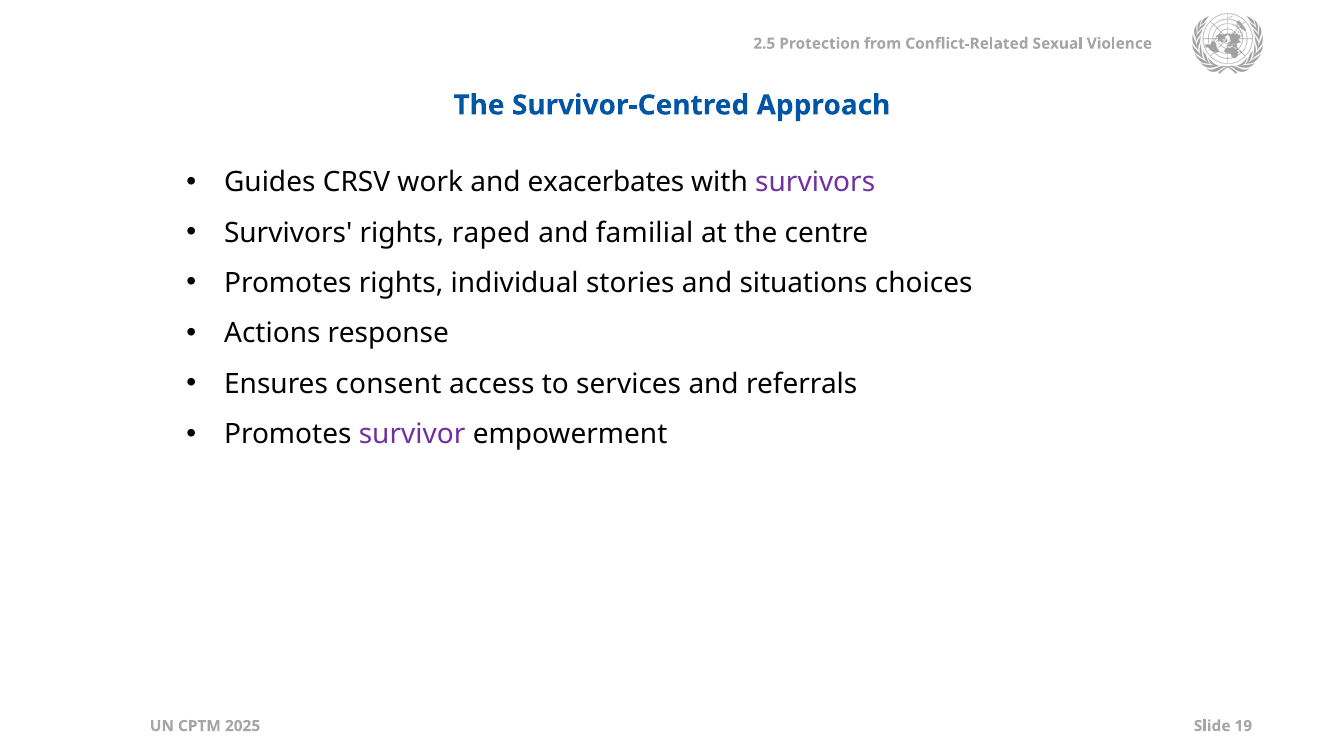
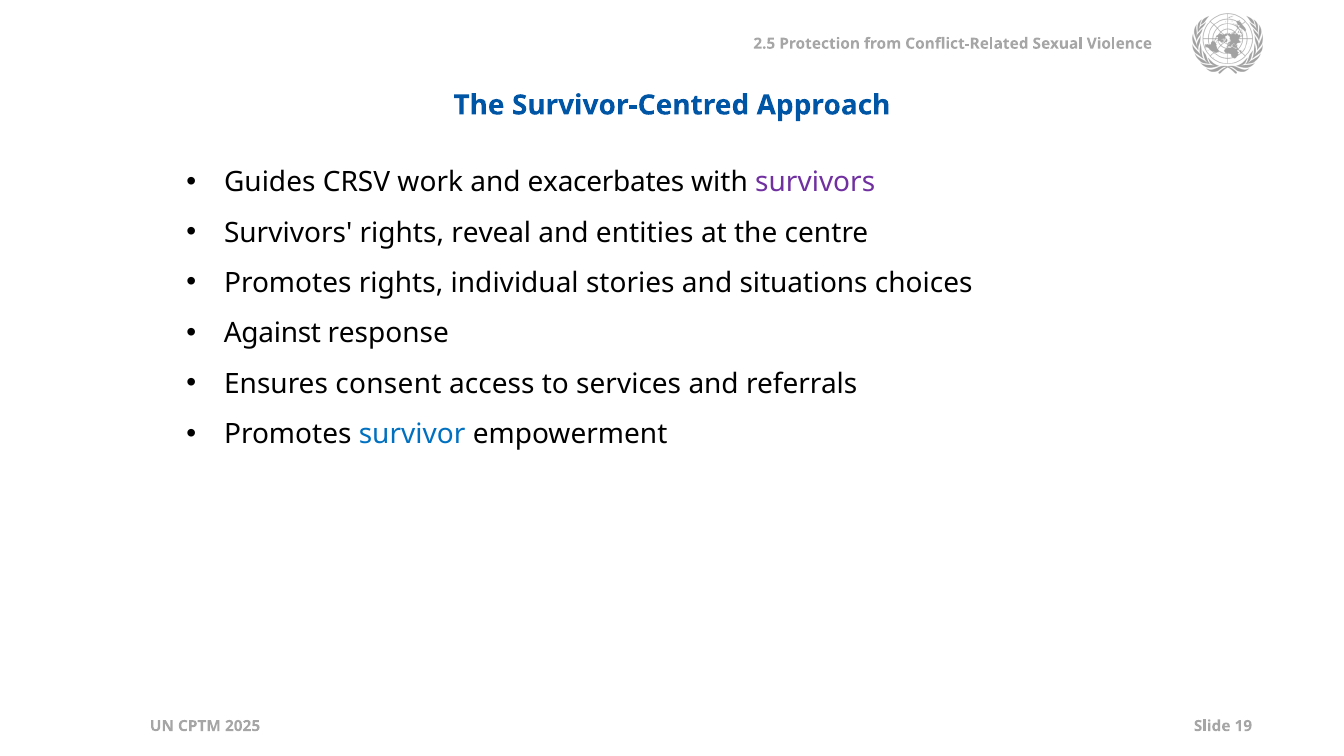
raped: raped -> reveal (491, 233)
familial: familial -> entities (645, 233)
Actions: Actions -> Against (272, 334)
survivor colour: purple -> blue (412, 435)
